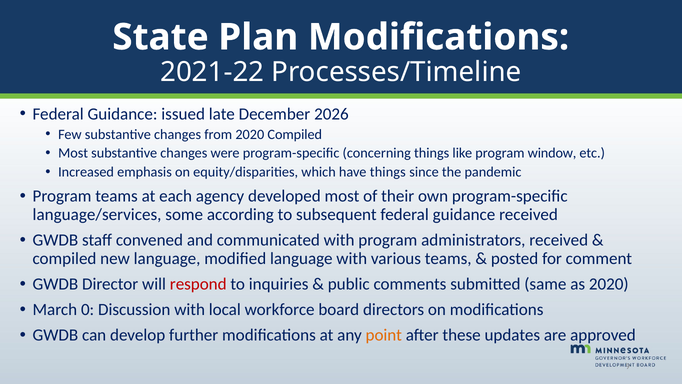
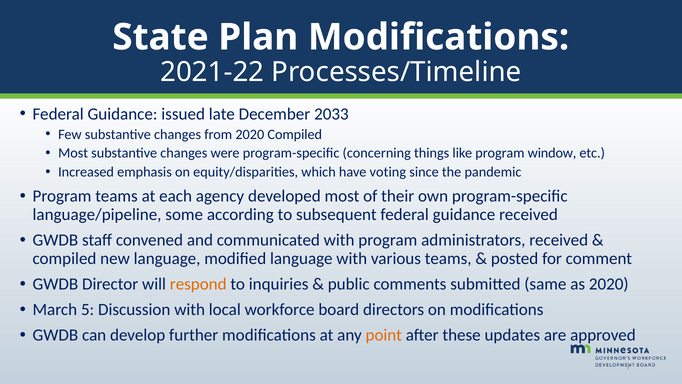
2026: 2026 -> 2033 (331, 114)
have things: things -> voting (388, 172)
language/services: language/services -> language/pipeline (97, 214)
respond colour: red -> orange (198, 284)
0: 0 -> 5 (88, 309)
